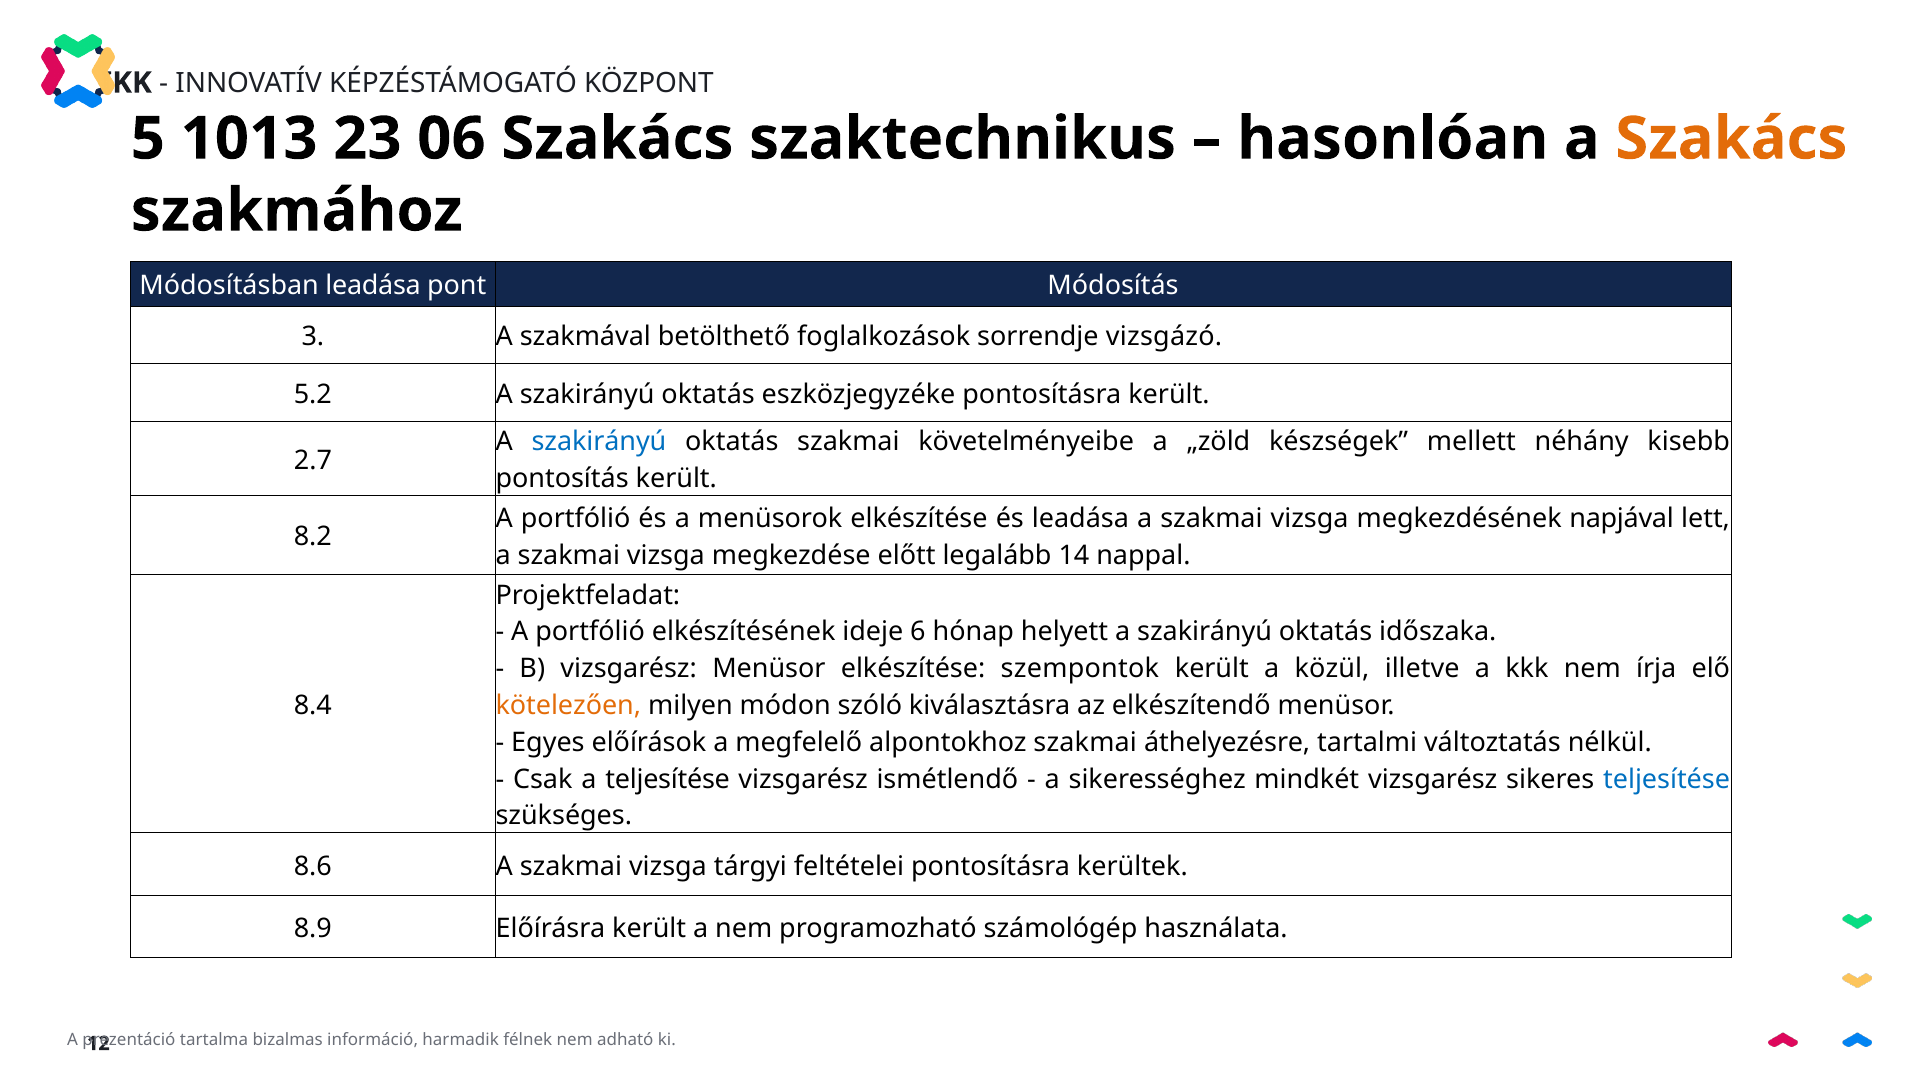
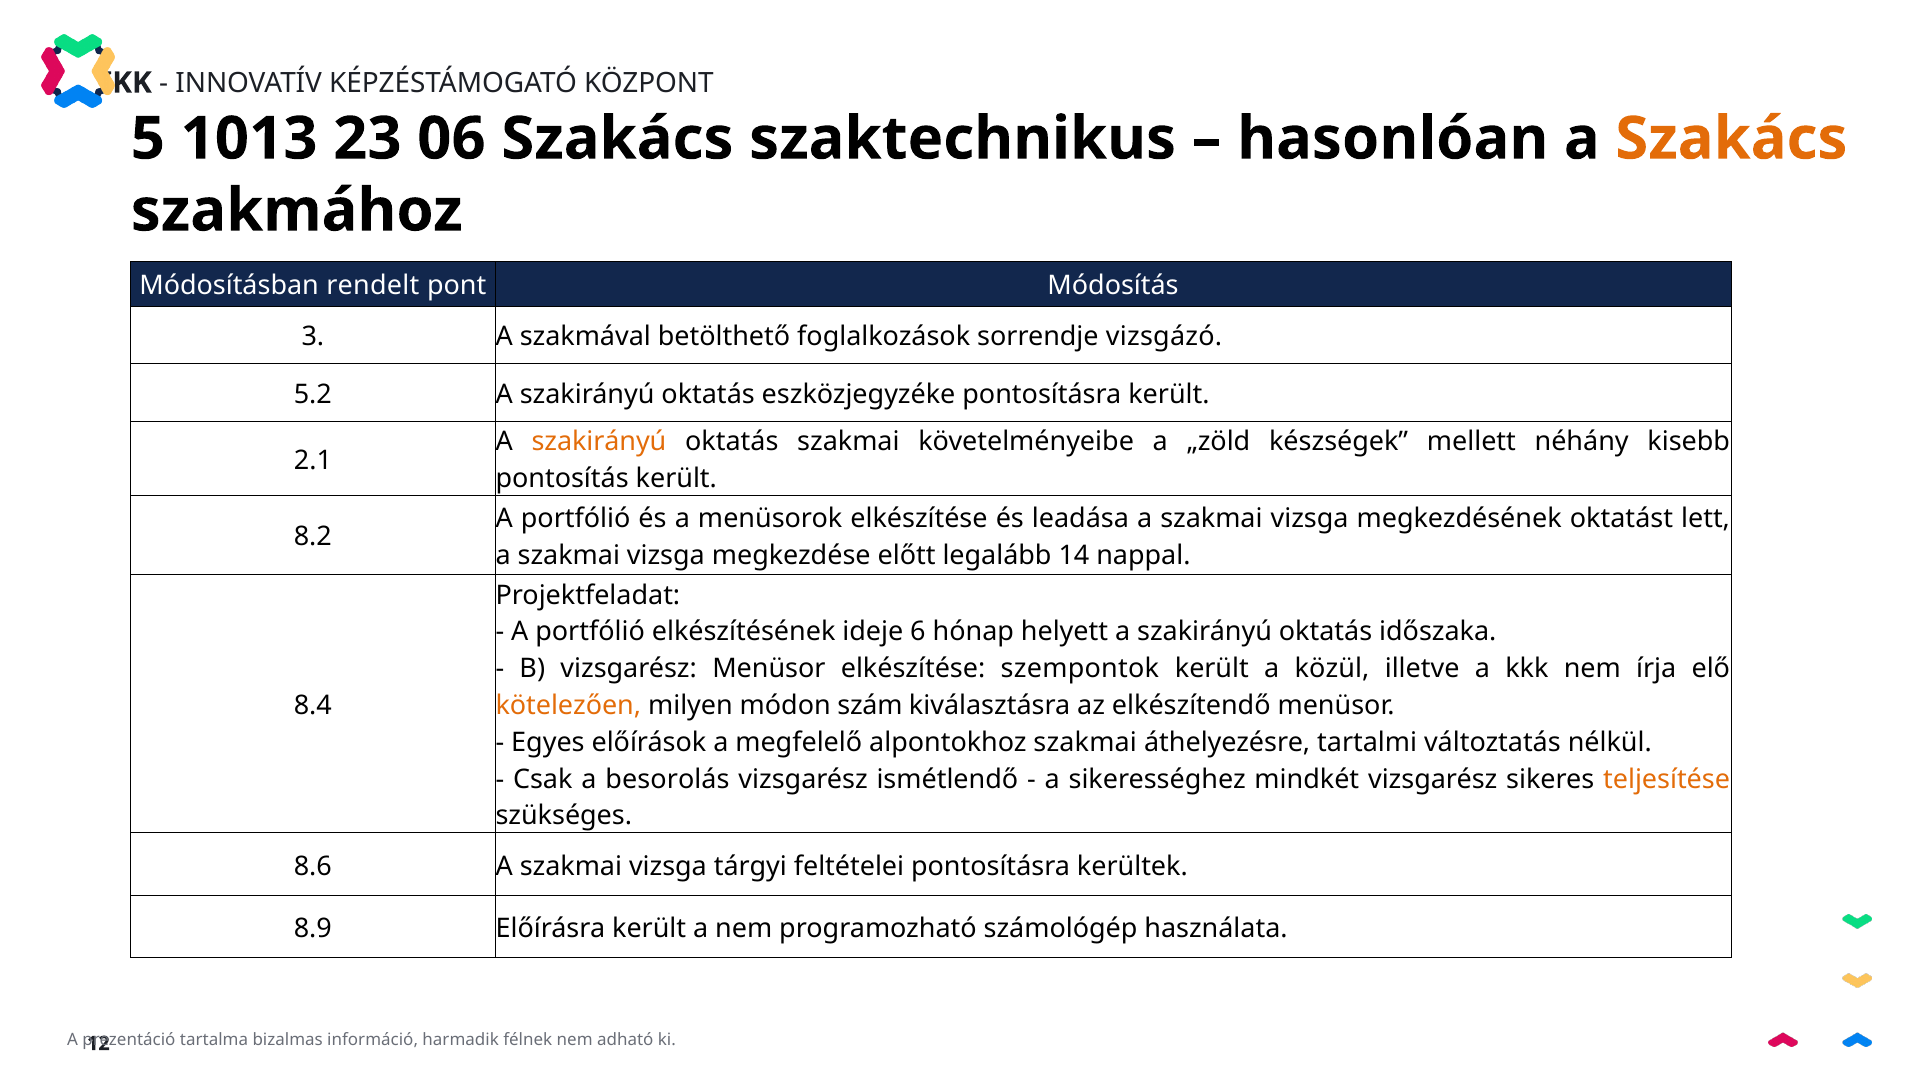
Módosításban leadása: leadása -> rendelt (373, 286)
szakirányú colour: blue -> orange (599, 442)
2.7: 2.7 -> 2.1 (313, 460)
napjával: napjával -> oktatást (1621, 518)
szóló: szóló -> szám (870, 706)
a teljesítése: teljesítése -> besorolás (667, 779)
teljesítése colour: blue -> orange (1667, 779)
